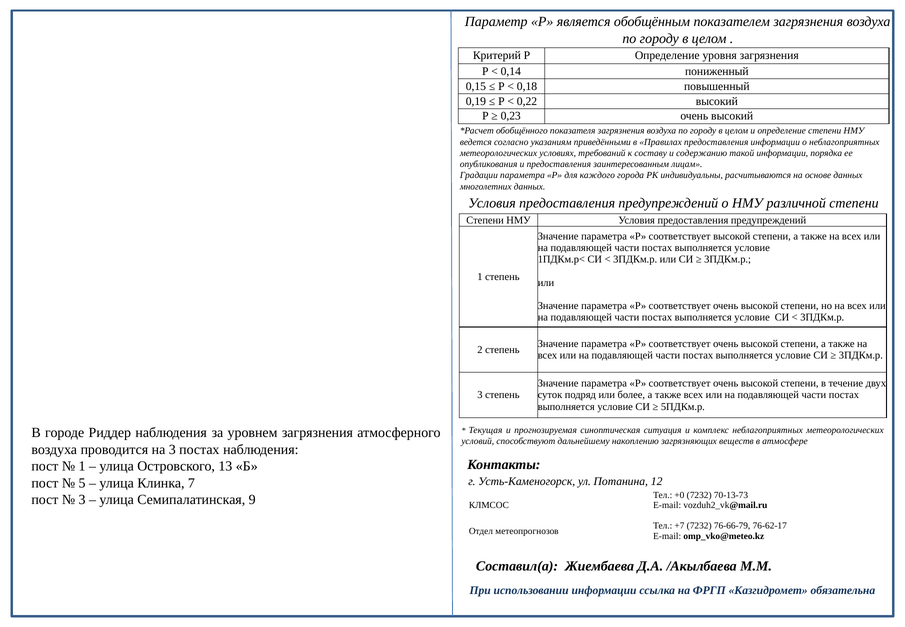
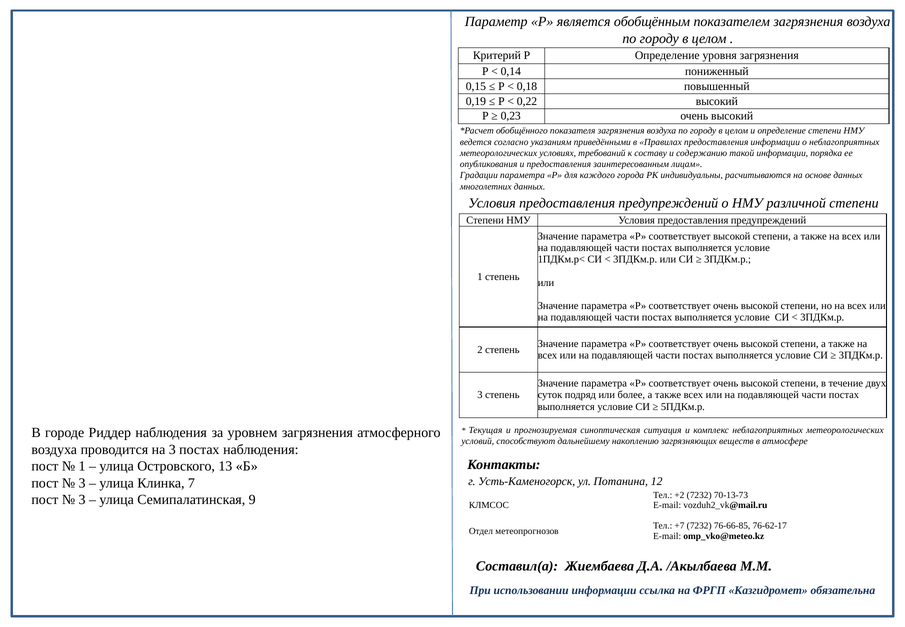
5: 5 -> 3 (82, 483)
+0: +0 -> +2 (679, 495)
76-66-79: 76-66-79 -> 76-66-85 (732, 525)
